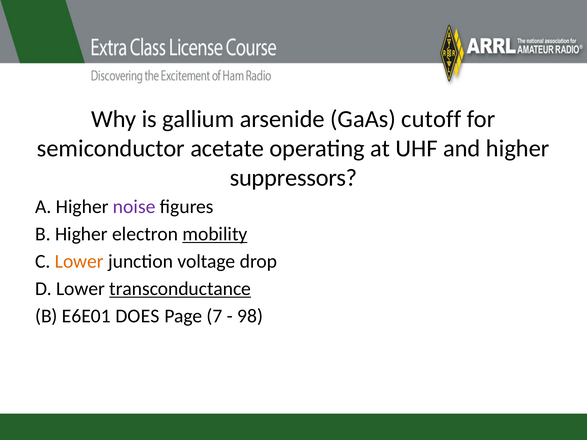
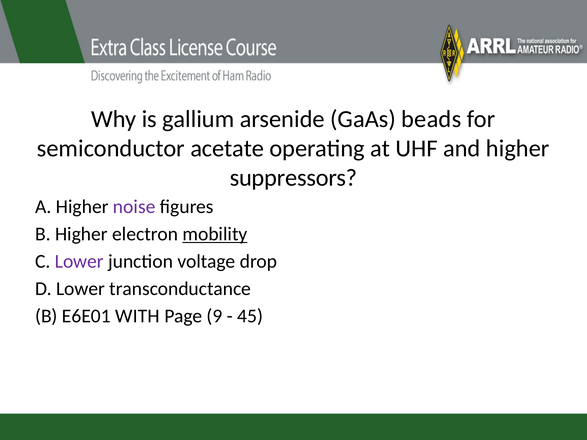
cutoff: cutoff -> beads (431, 119)
Lower colour: orange -> purple (79, 262)
transconductance underline: present -> none (180, 289)
DOES: DOES -> WITH (137, 316)
7: 7 -> 9 (214, 316)
98: 98 -> 45 (250, 316)
